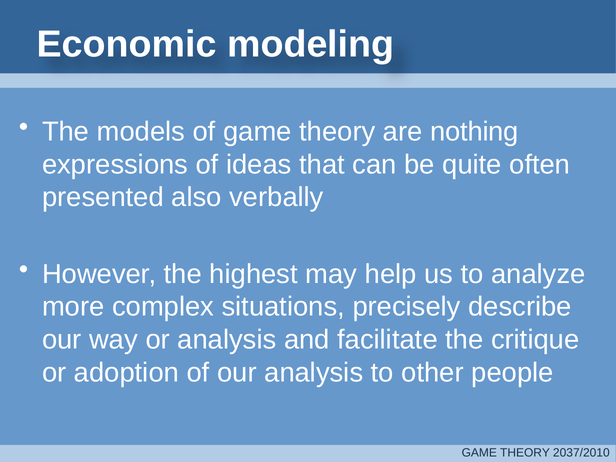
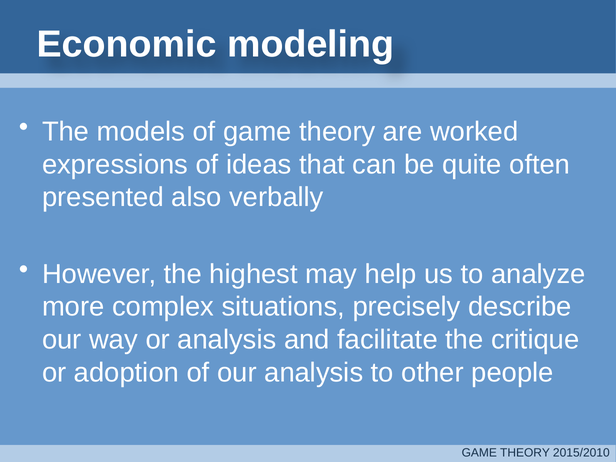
nothing: nothing -> worked (474, 132)
2037/2010: 2037/2010 -> 2015/2010 (581, 453)
